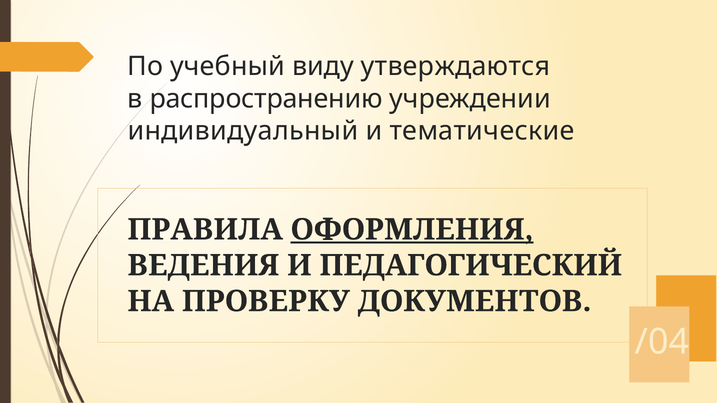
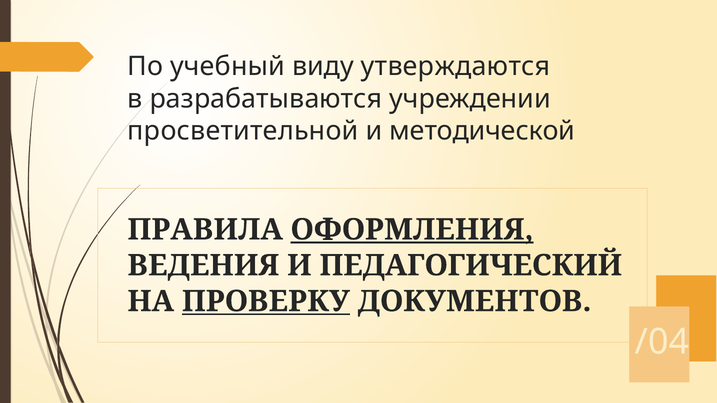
распространению: распространению -> разрабатываются (266, 99)
индивидуальный: индивидуальный -> просветительной (243, 131)
тематические: тематические -> методической (482, 131)
ПРОВЕРКУ underline: none -> present (266, 302)
